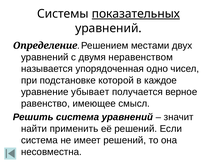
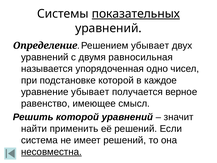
Решением местами: местами -> убывает (150, 46)
неравенством: неравенством -> равносильная (141, 57)
Решить система: система -> которой (78, 117)
несовместна underline: none -> present (51, 152)
